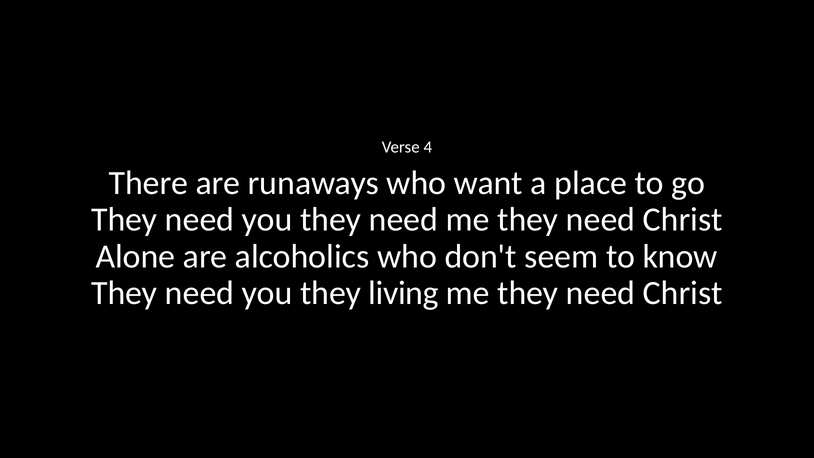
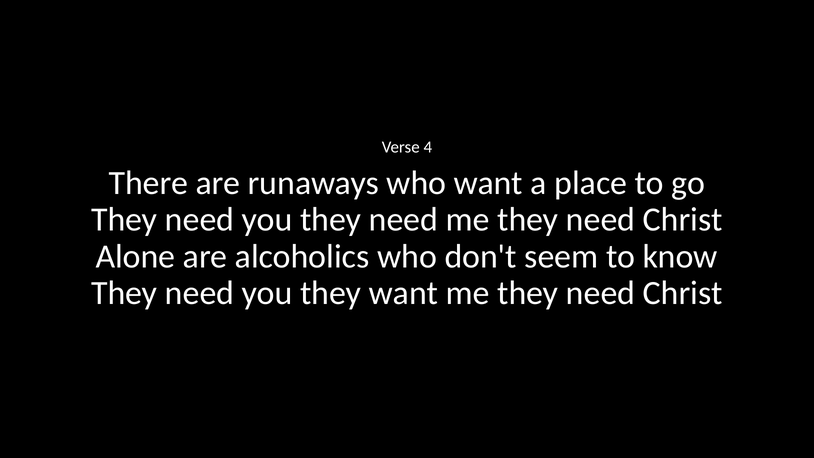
they living: living -> want (403, 293)
